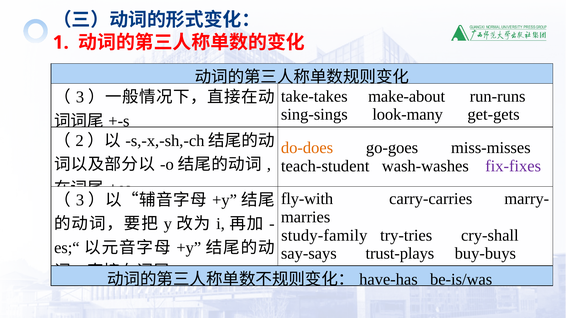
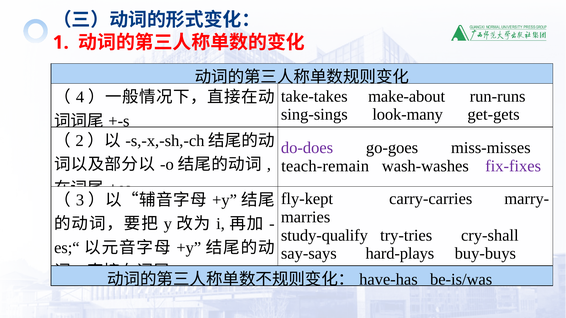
3: 3 -> 4 (80, 97)
do-does colour: orange -> purple (307, 148)
teach-student: teach-student -> teach-remain (325, 166)
fly-with: fly-with -> fly-kept (307, 199)
study-family: study-family -> study-qualify (324, 236)
trust-plays: trust-plays -> hard-plays (400, 254)
